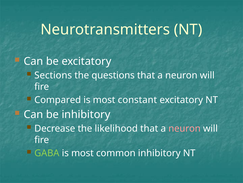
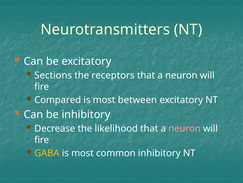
questions: questions -> receptors (113, 75)
constant: constant -> between (137, 100)
GABA colour: light green -> yellow (47, 153)
